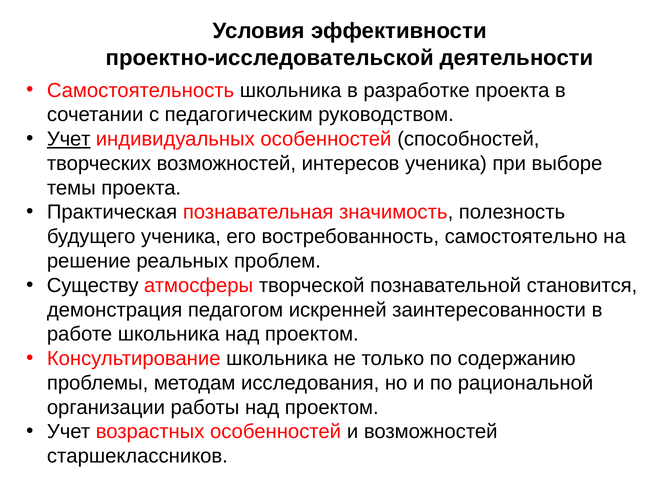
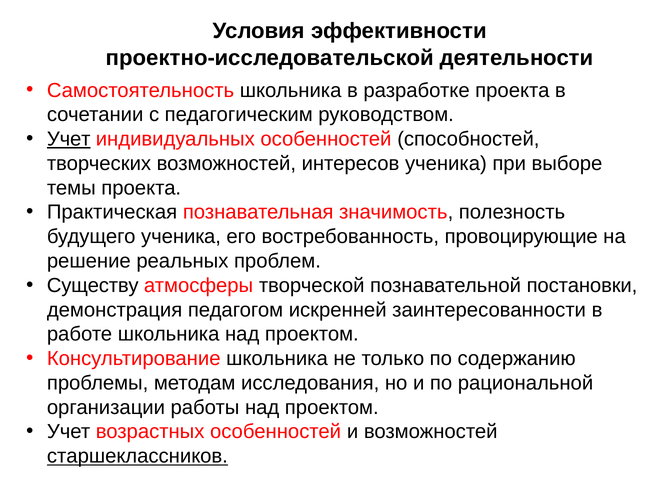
самостоятельно: самостоятельно -> провоцирующие (521, 237)
становится: становится -> постановки (582, 285)
старшеклассников underline: none -> present (137, 456)
